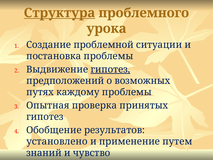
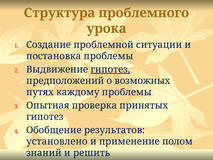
Структура underline: present -> none (59, 13)
путем: путем -> полом (177, 141)
чувство: чувство -> решить (92, 153)
